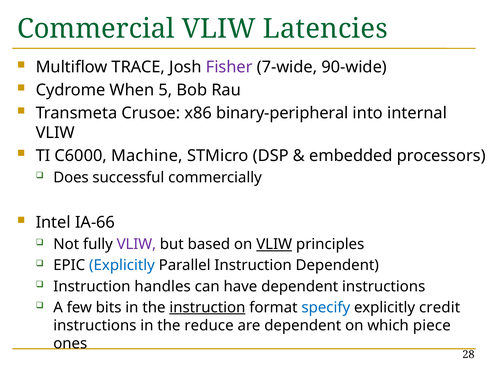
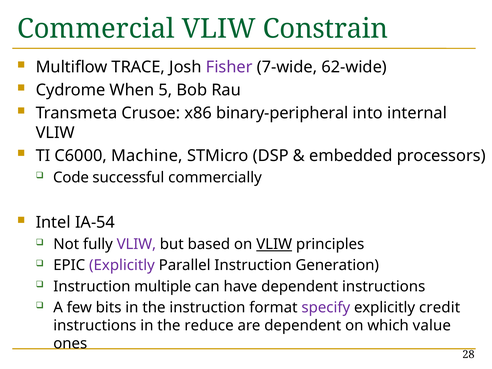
Latencies: Latencies -> Constrain (325, 29)
90-wide: 90-wide -> 62-wide (354, 67)
Does: Does -> Code (71, 177)
IA-66: IA-66 -> IA-54 (95, 223)
Explicitly colour: blue -> purple (122, 265)
Instruction Dependent: Dependent -> Generation (337, 265)
handles: handles -> multiple (163, 286)
instruction underline: present -> none (207, 307)
specify colour: blue -> purple (326, 307)
piece: piece -> value (432, 325)
